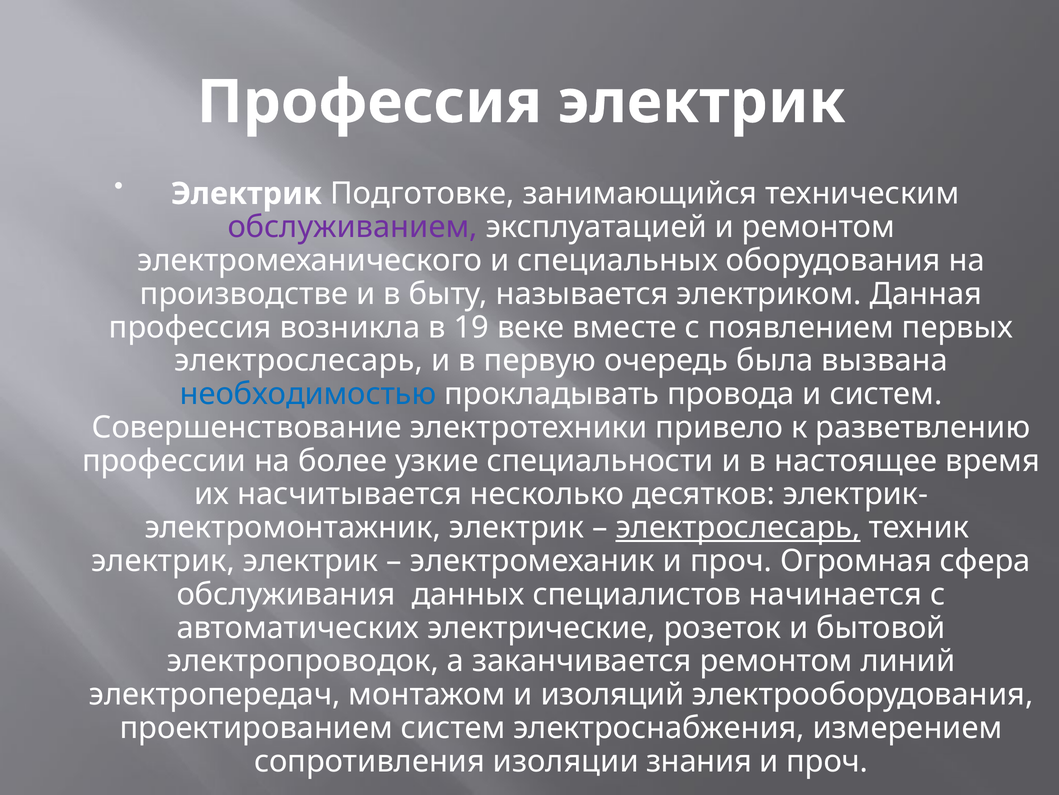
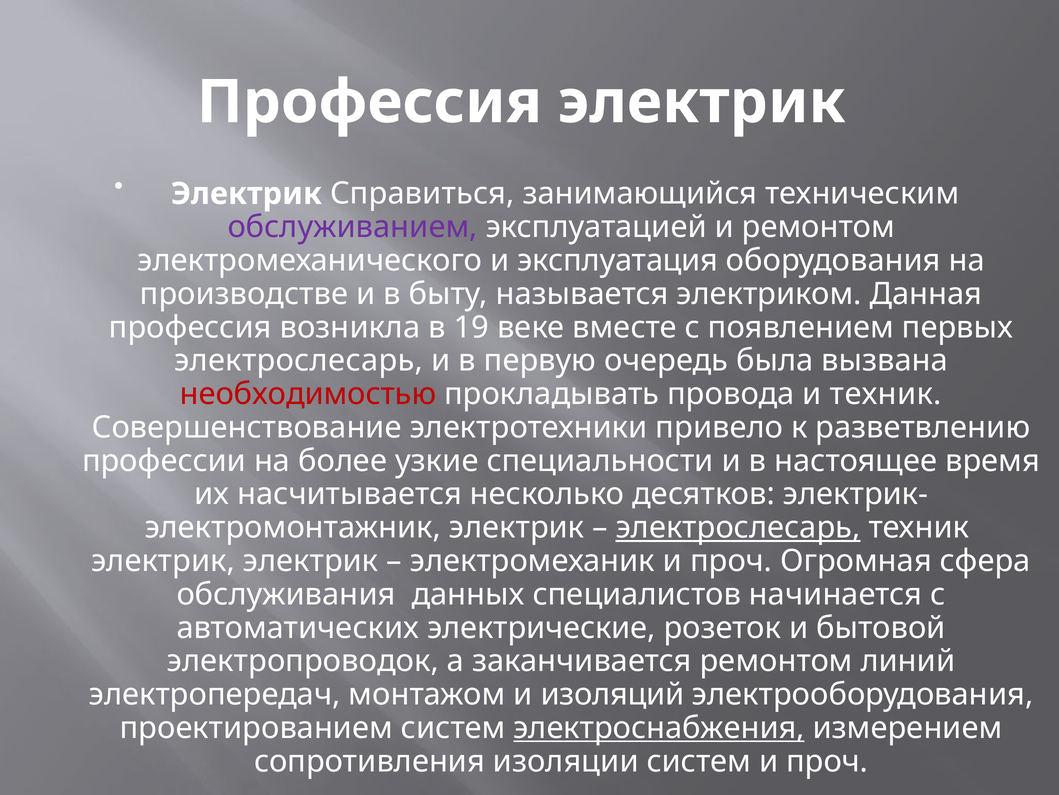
Подготовке: Подготовке -> Справиться (422, 194)
специальных: специальных -> эксплуатация (618, 260)
необходимостью colour: blue -> red (308, 394)
и систем: систем -> техник (886, 394)
электроснабжения underline: none -> present (659, 727)
изоляции знания: знания -> систем (699, 761)
